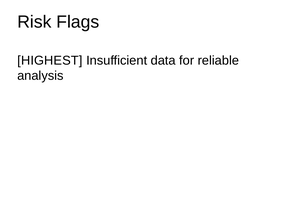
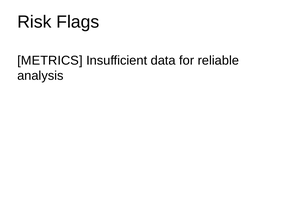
HIGHEST: HIGHEST -> METRICS (50, 60)
